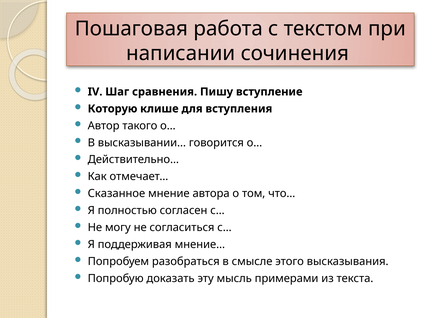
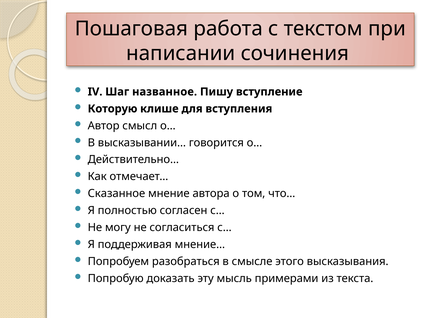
сравнения: сравнения -> названное (165, 92)
такого: такого -> смысл (140, 126)
